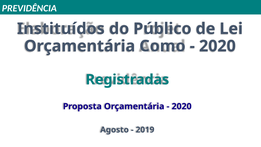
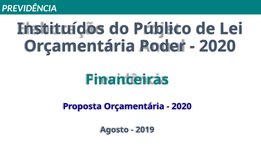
Como: Como -> Poder (163, 46)
Registradas: Registradas -> Financeiras (127, 80)
